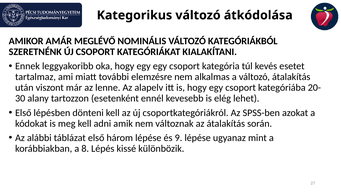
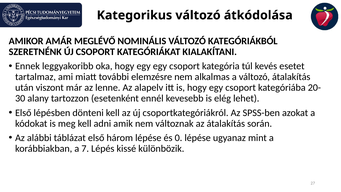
9: 9 -> 0 (179, 138)
8: 8 -> 7 (85, 148)
